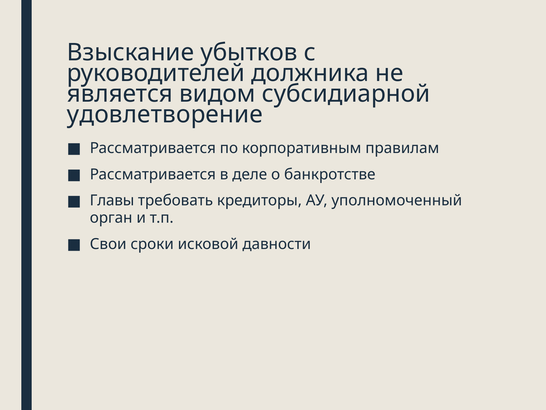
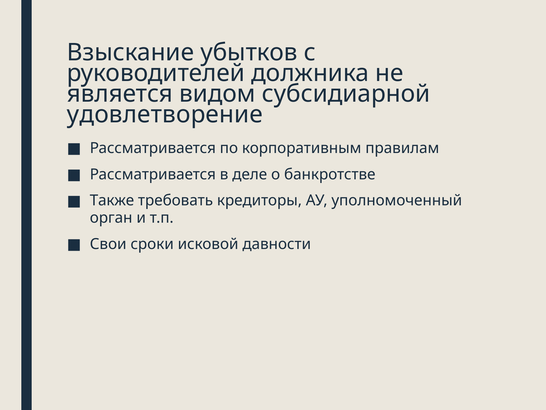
Главы: Главы -> Также (112, 200)
